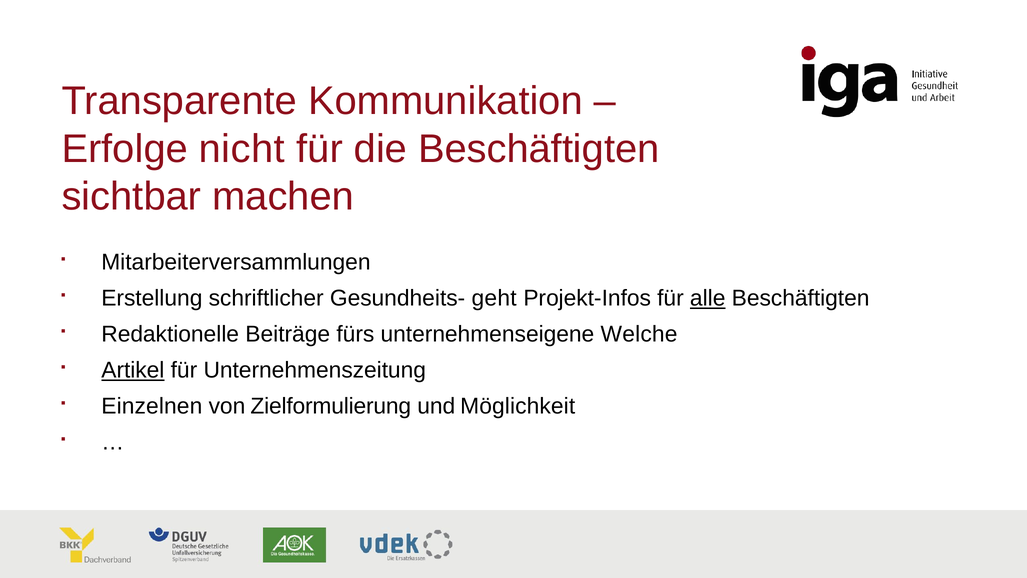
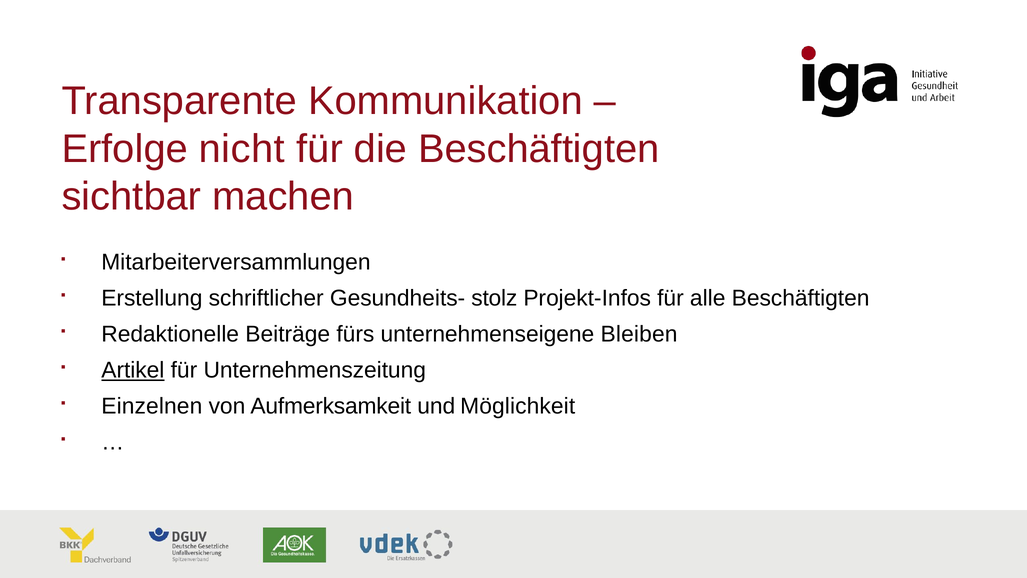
geht: geht -> stolz (494, 298)
alle underline: present -> none (708, 298)
Welche: Welche -> Bleiben (639, 334)
Zielformulierung: Zielformulierung -> Aufmerksamkeit (331, 406)
